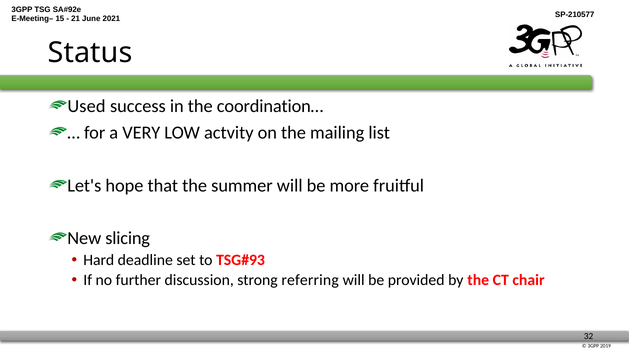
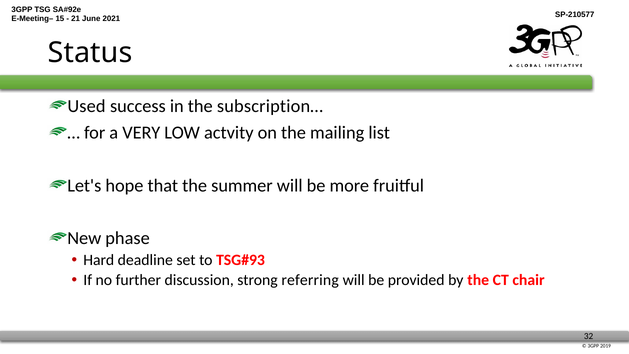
coordination…: coordination… -> subscription… (270, 106)
slicing: slicing -> phase (128, 238)
